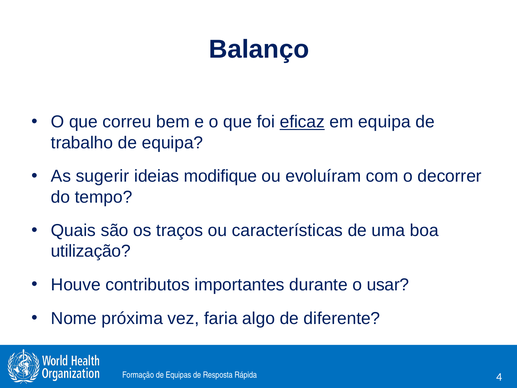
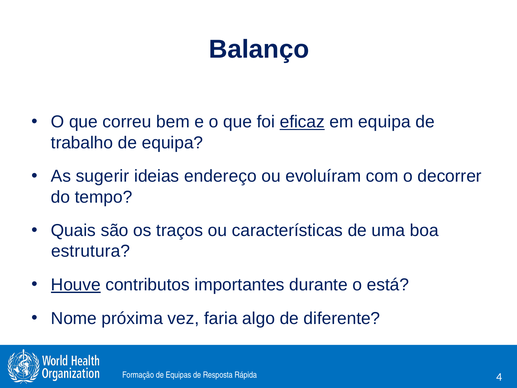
modifique: modifique -> endereço (220, 176)
utilização: utilização -> estrutura (91, 251)
Houve underline: none -> present (76, 285)
usar: usar -> está (388, 285)
